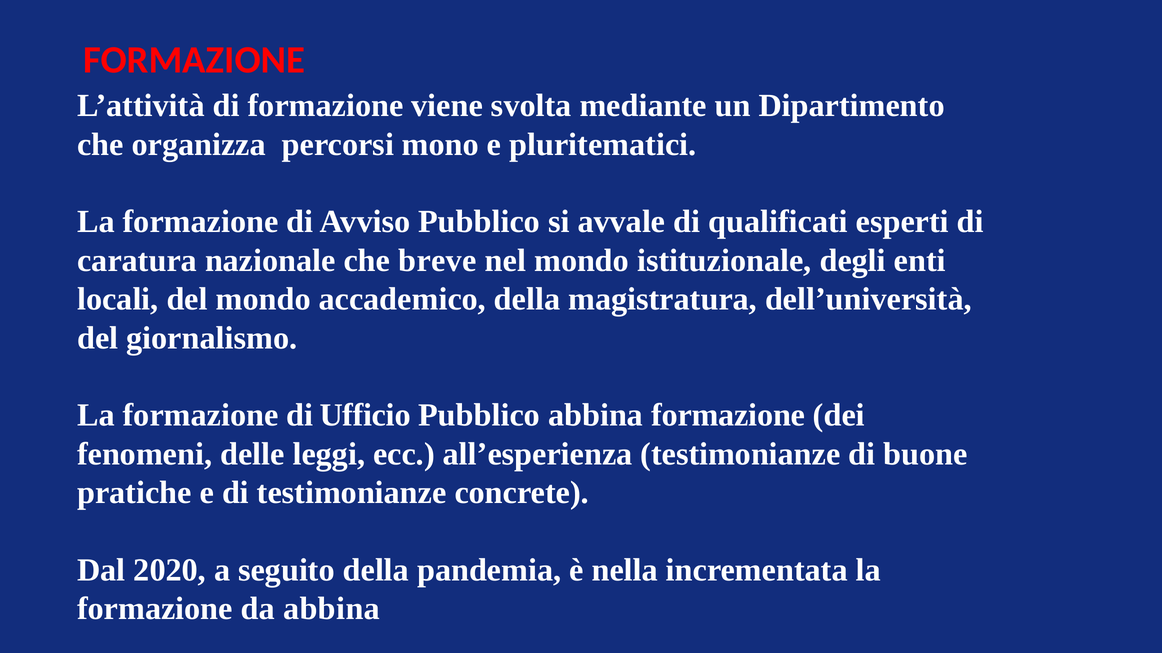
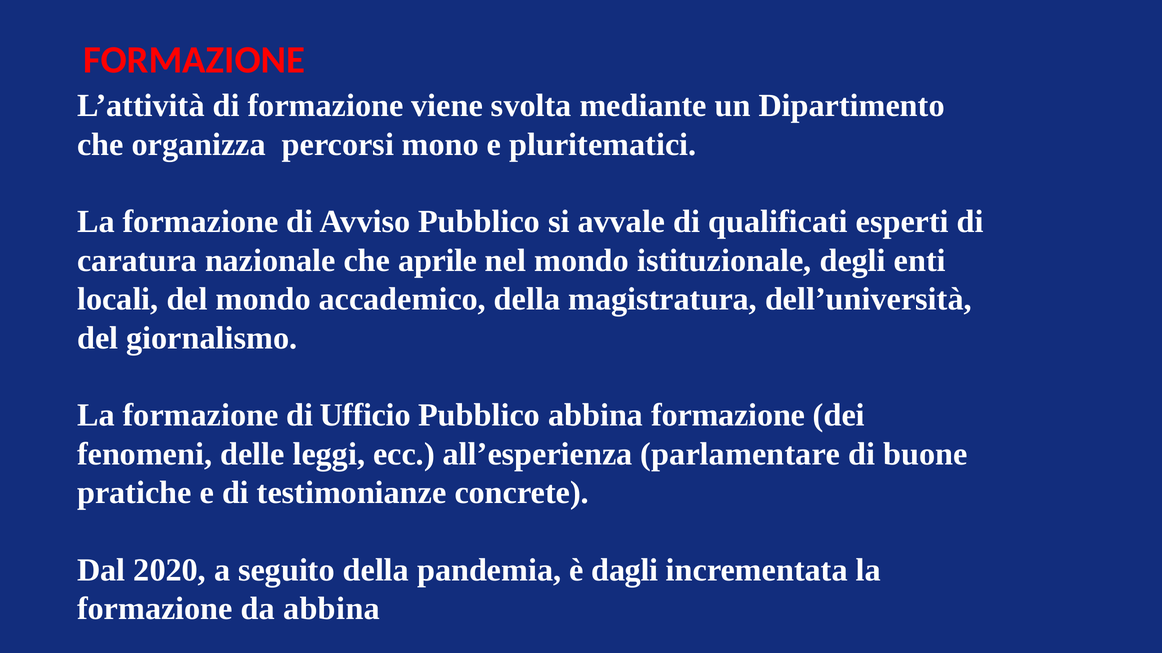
breve: breve -> aprile (438, 261)
all’esperienza testimonianze: testimonianze -> parlamentare (740, 454)
nella: nella -> dagli (625, 571)
